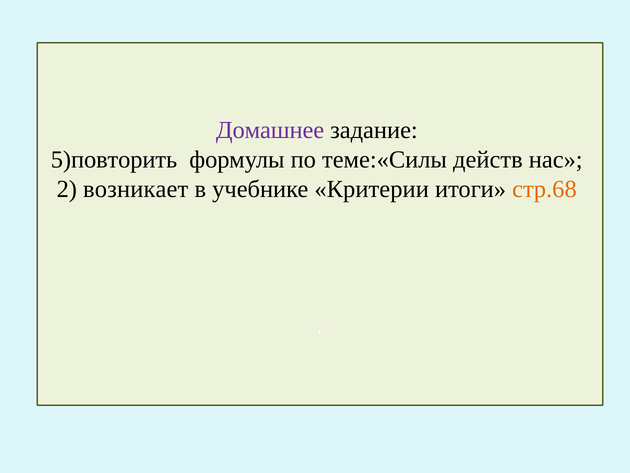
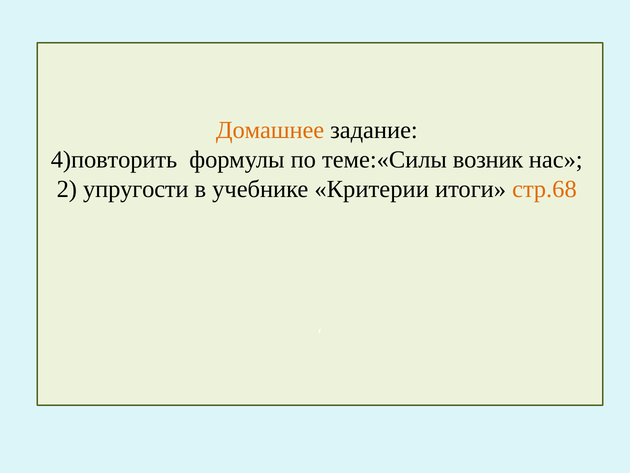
Домашнее colour: purple -> orange (270, 130)
5)повторить: 5)повторить -> 4)повторить (114, 159)
действ: действ -> возник (488, 159)
возникает: возникает -> упругости (136, 189)
